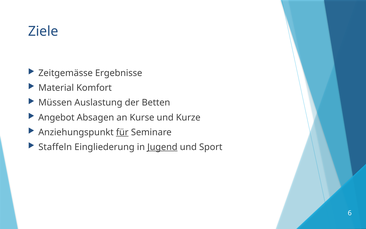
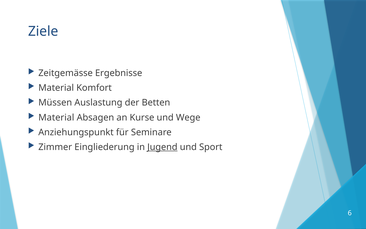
Angebot: Angebot -> Material (56, 117)
Kurze: Kurze -> Wege (188, 117)
für underline: present -> none (122, 132)
Staffeln: Staffeln -> Zimmer (55, 147)
